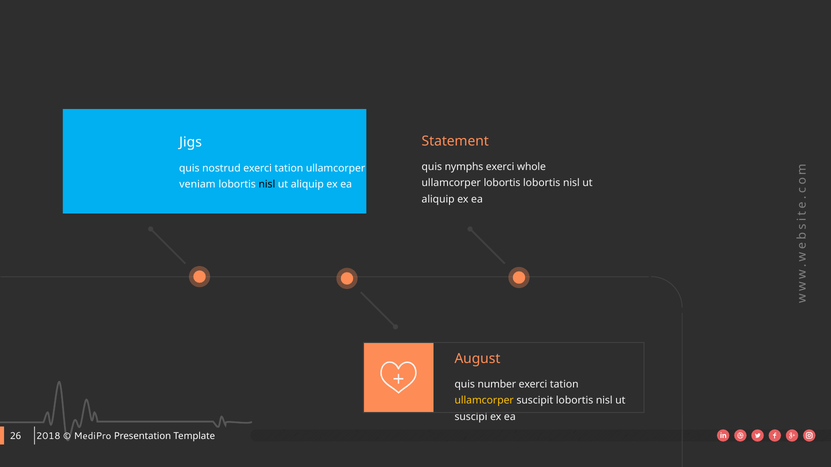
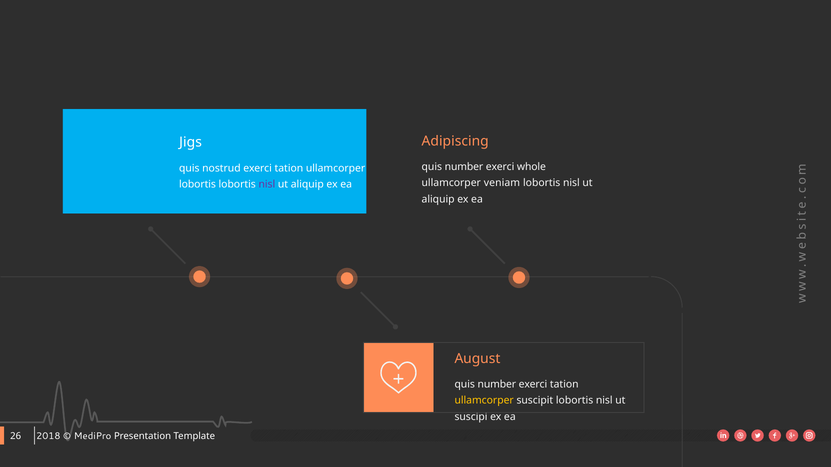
Statement: Statement -> Adipiscing (455, 141)
nymphs: nymphs -> number (464, 167)
ullamcorper lobortis: lobortis -> veniam (502, 183)
veniam: veniam -> lobortis (198, 185)
nisl colour: black -> purple (267, 185)
